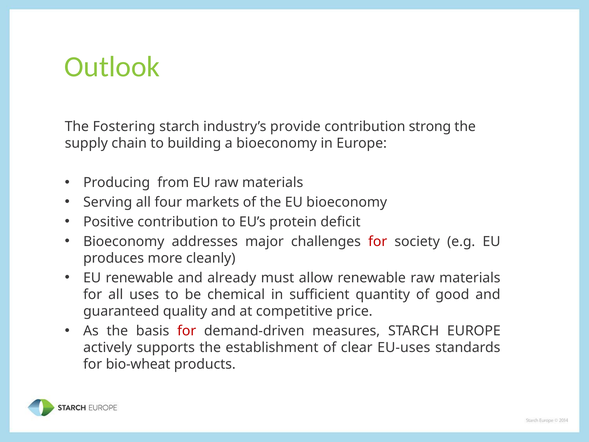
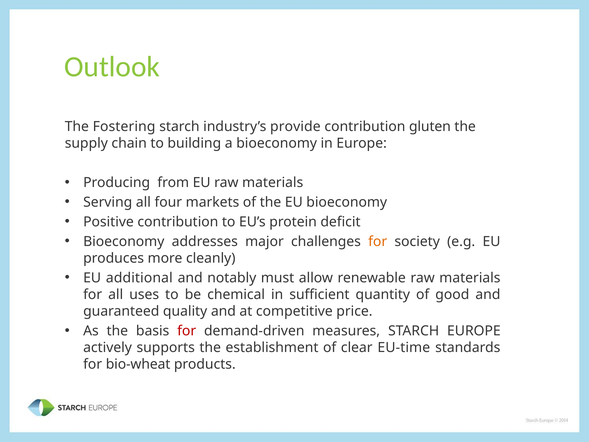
strong: strong -> gluten (430, 126)
for colour: red -> orange (378, 241)
EU renewable: renewable -> additional (139, 278)
already: already -> notably (232, 278)
EU-uses: EU-uses -> EU-time (404, 347)
